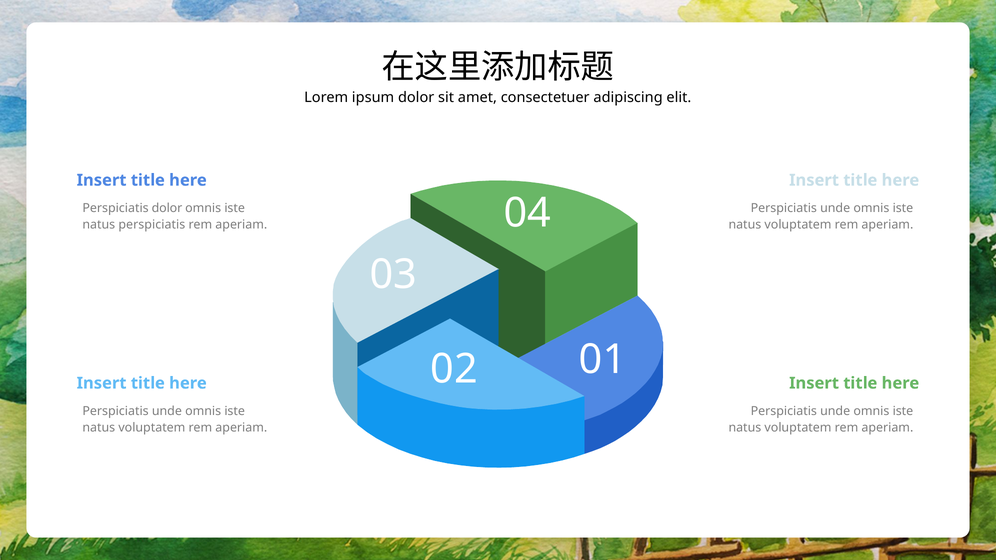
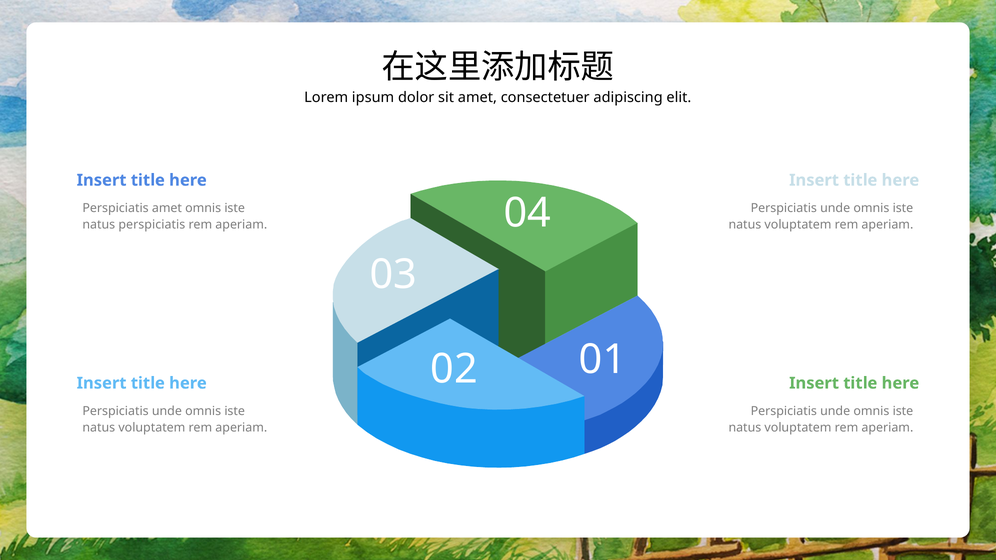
Perspiciatis dolor: dolor -> amet (167, 208)
